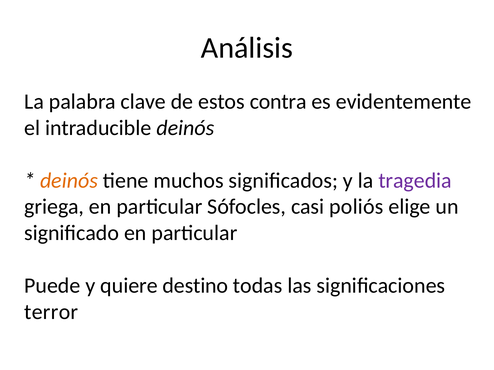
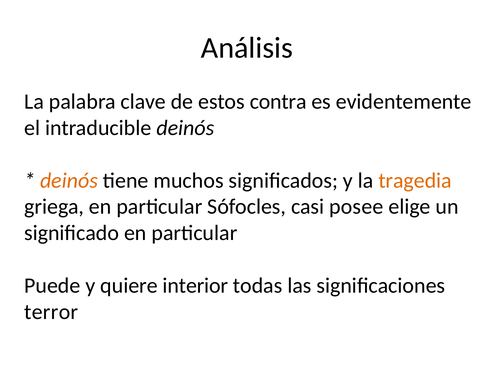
tragedia colour: purple -> orange (415, 181)
poliós: poliós -> posee (356, 207)
destino: destino -> interior (195, 286)
